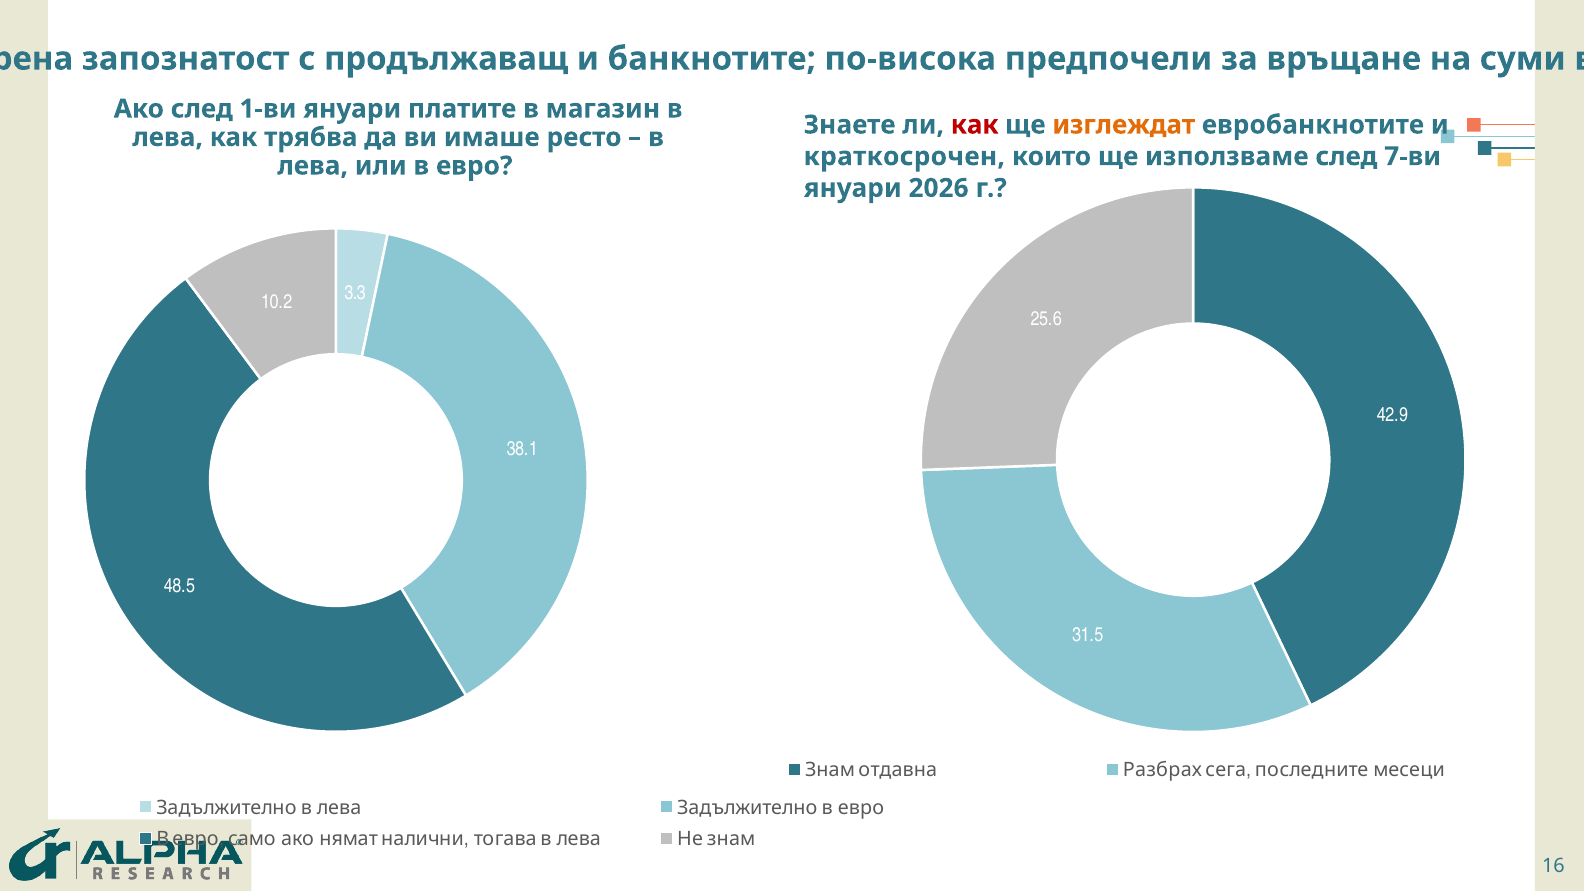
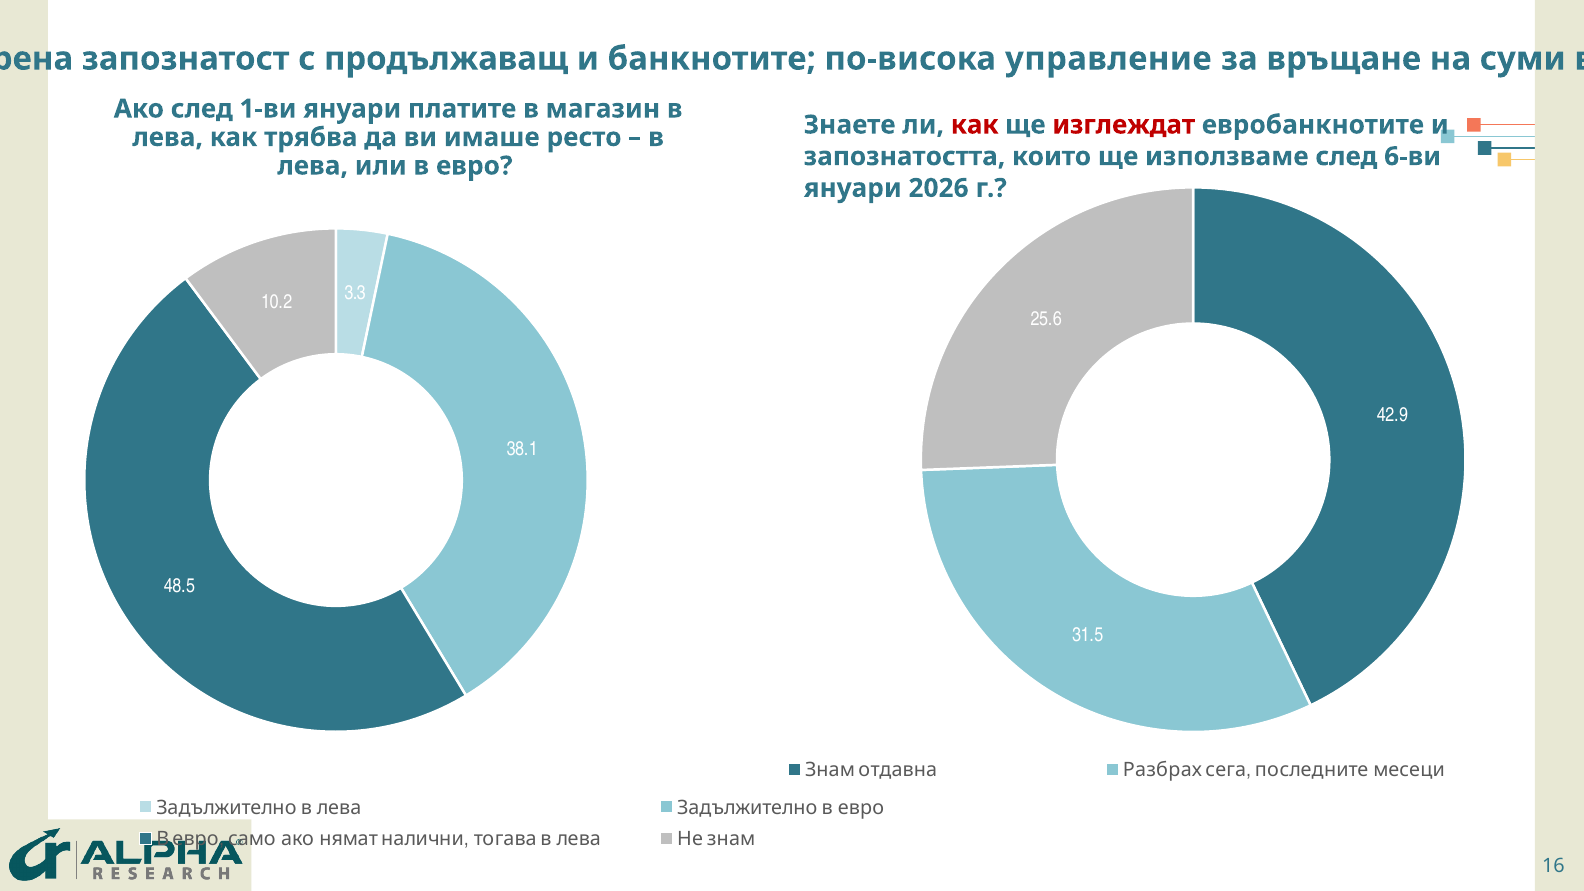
предпочели: предпочели -> управление (1108, 59)
изглеждат colour: orange -> red (1124, 125)
краткосрочен: краткосрочен -> запознатостта (904, 156)
7-ви: 7-ви -> 6-ви (1413, 156)
